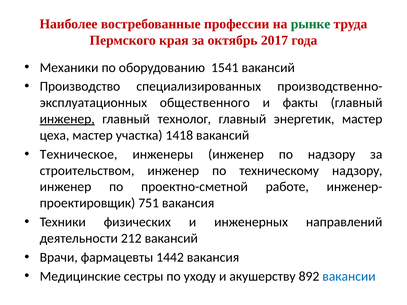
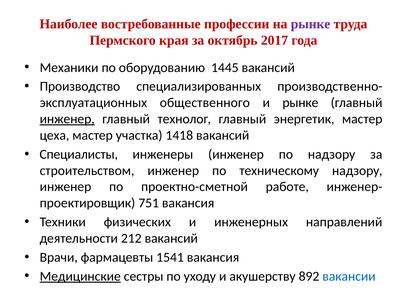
рынке colour: green -> purple (311, 24)
1541: 1541 -> 1445 (225, 68)
и факты: факты -> рынке (300, 103)
Техническое: Техническое -> Специалисты (79, 154)
1442: 1442 -> 1541 (170, 258)
Медицинские underline: none -> present (80, 276)
